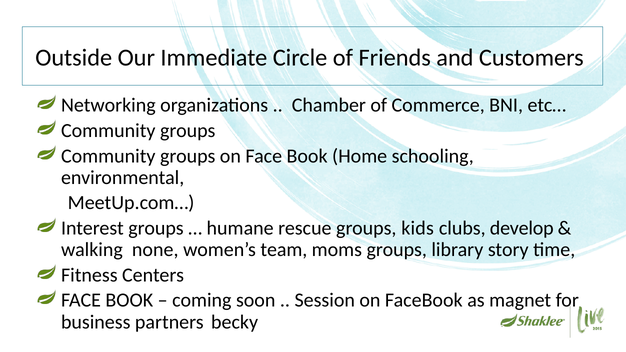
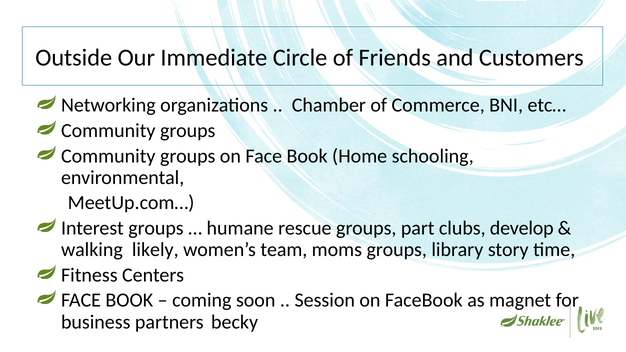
kids: kids -> part (418, 228)
none: none -> likely (155, 250)
